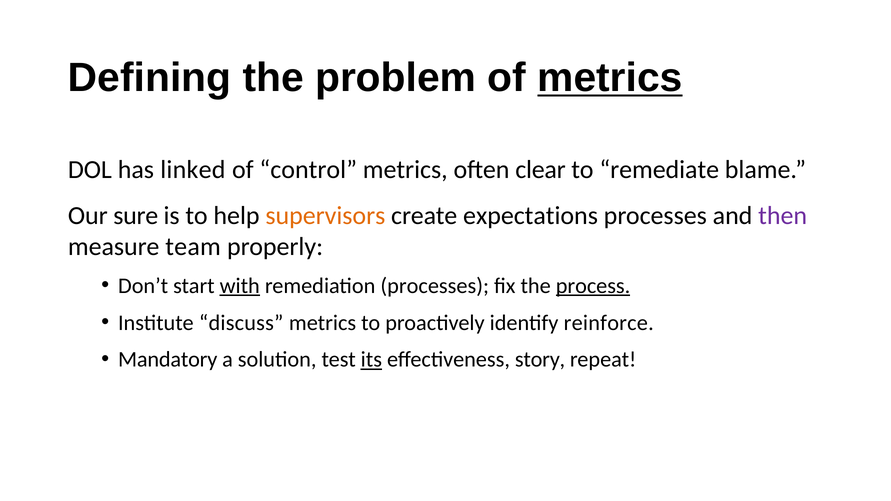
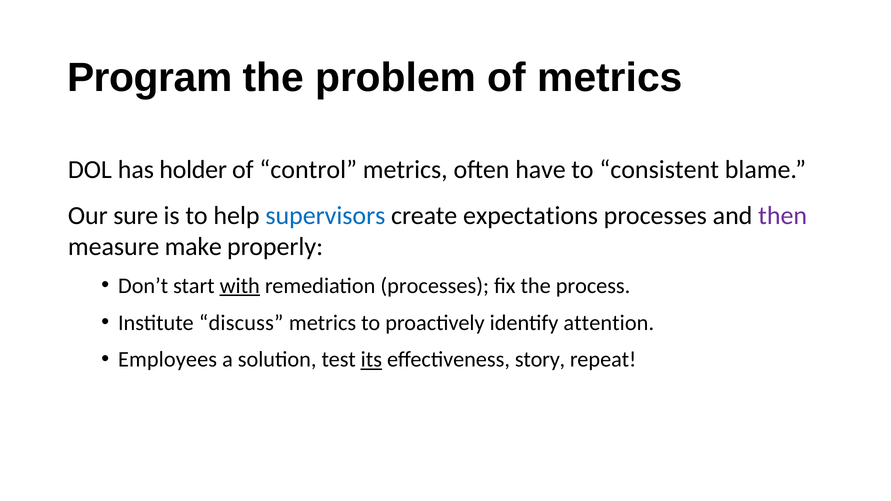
Defining: Defining -> Program (150, 78)
metrics underline: present -> none (610, 78)
linked: linked -> holder (193, 170)
clear: clear -> have (540, 170)
remediate: remediate -> consistent (659, 170)
supervisors colour: orange -> blue (325, 216)
team: team -> make (193, 247)
process underline: present -> none (593, 286)
reinforce: reinforce -> attention (609, 323)
Mandatory: Mandatory -> Employees (168, 360)
